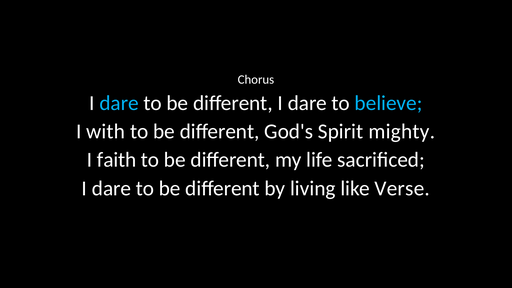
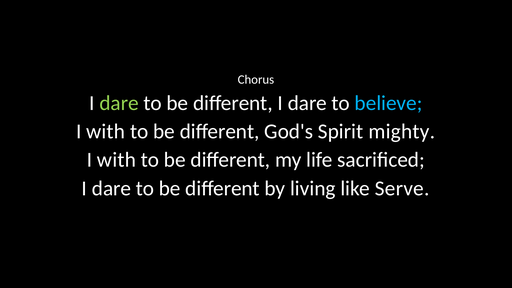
dare colour: light blue -> light green (119, 103)
faith: faith -> with (116, 160)
Verse: Verse -> Serve (402, 188)
